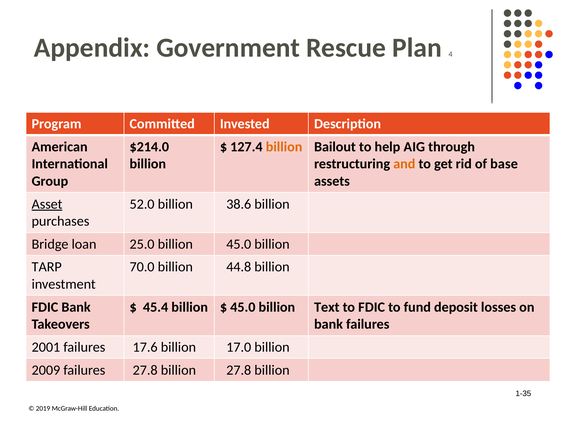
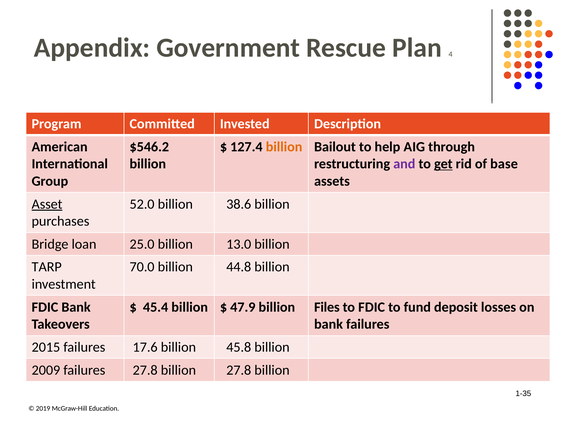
$214.0: $214.0 -> $546.2 (149, 147)
and colour: orange -> purple (404, 164)
get underline: none -> present (443, 164)
billion 45.0: 45.0 -> 13.0 (239, 245)
45.0: 45.0 -> 47.9 (243, 308)
Text: Text -> Files (327, 308)
2001: 2001 -> 2015 (46, 348)
17.0: 17.0 -> 45.8 (239, 348)
